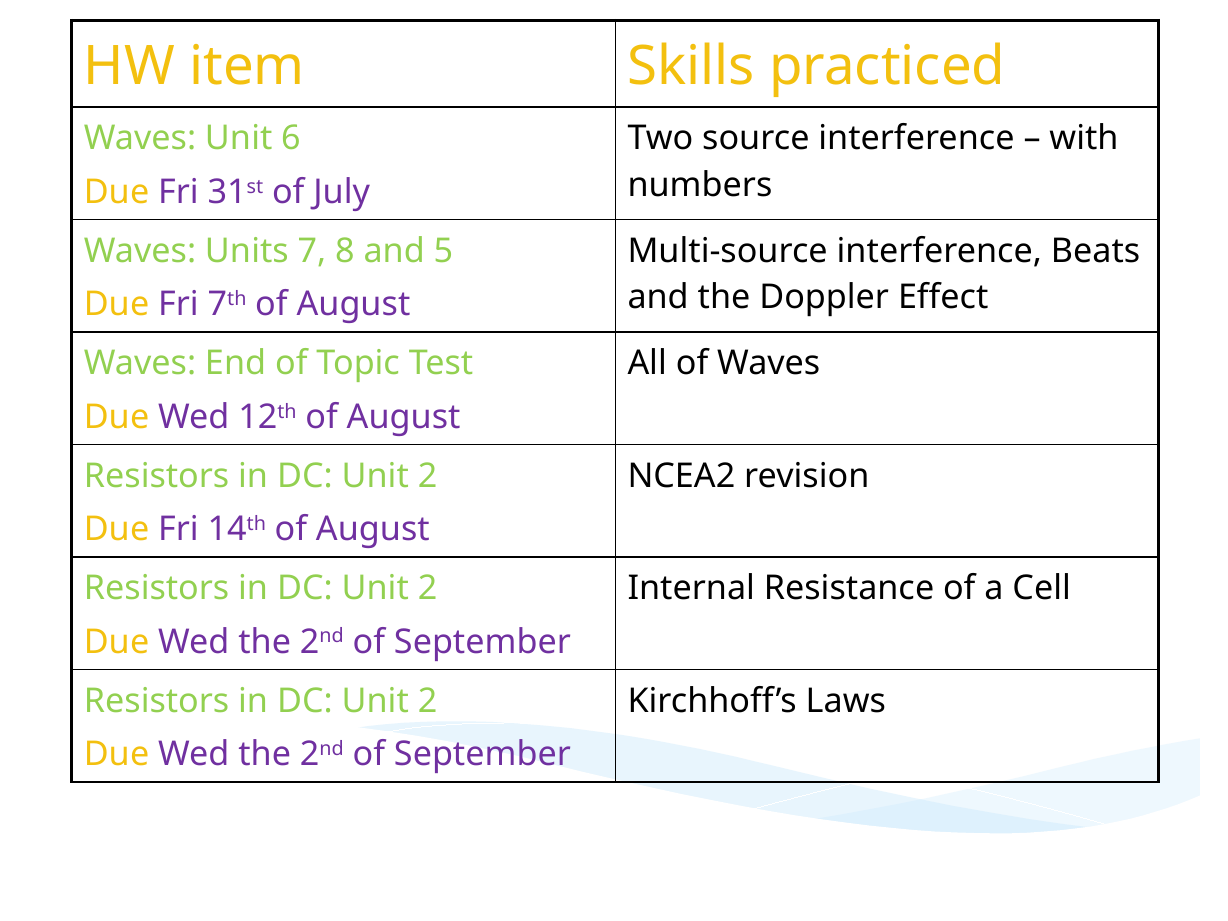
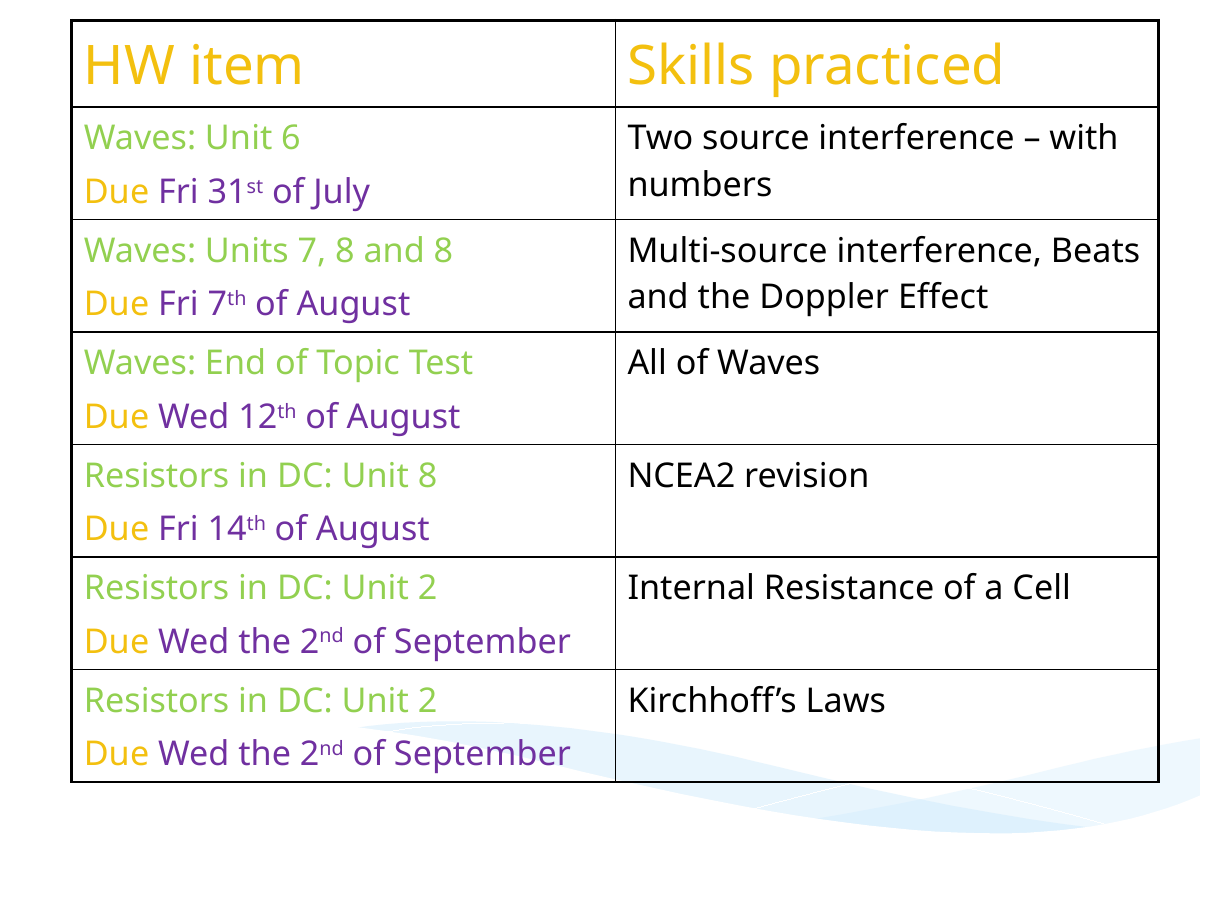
and 5: 5 -> 8 (443, 251)
2: 2 -> 8 (428, 476)
